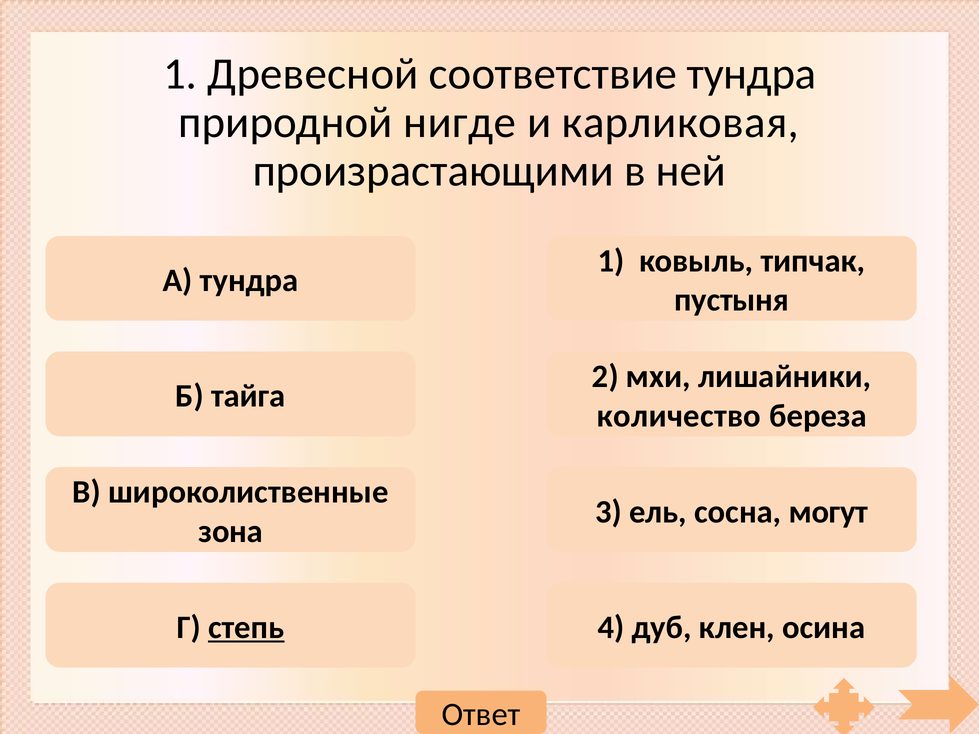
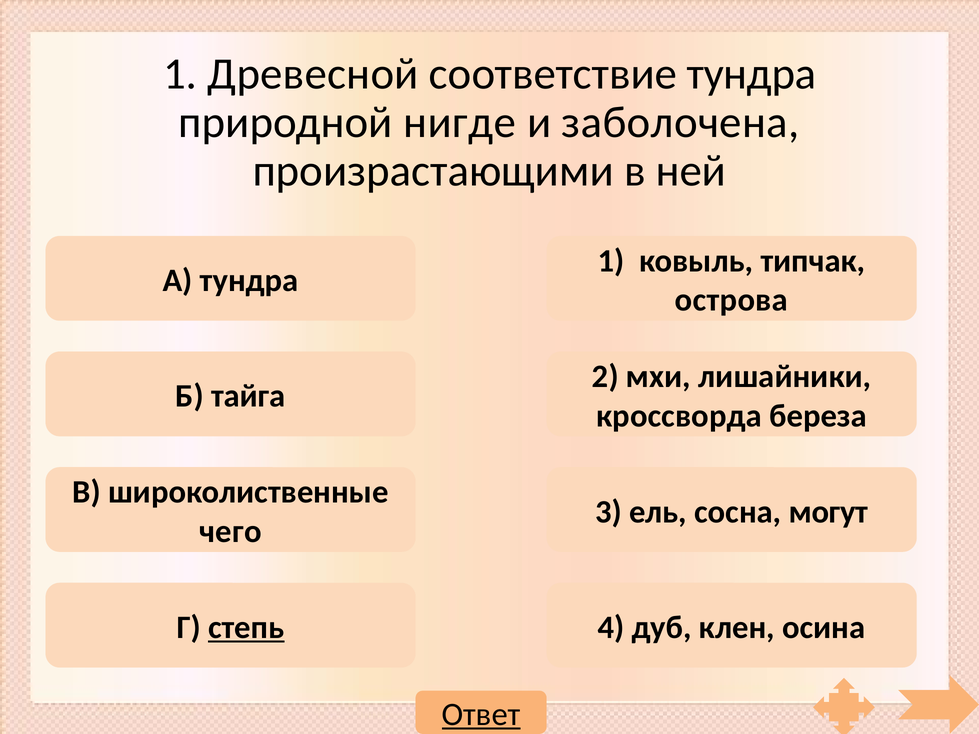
карликовая: карликовая -> заболочена (680, 122)
пустыня: пустыня -> острова (731, 300)
количество: количество -> кроссворда (679, 416)
зона: зона -> чего (230, 532)
Ответ underline: none -> present (481, 715)
